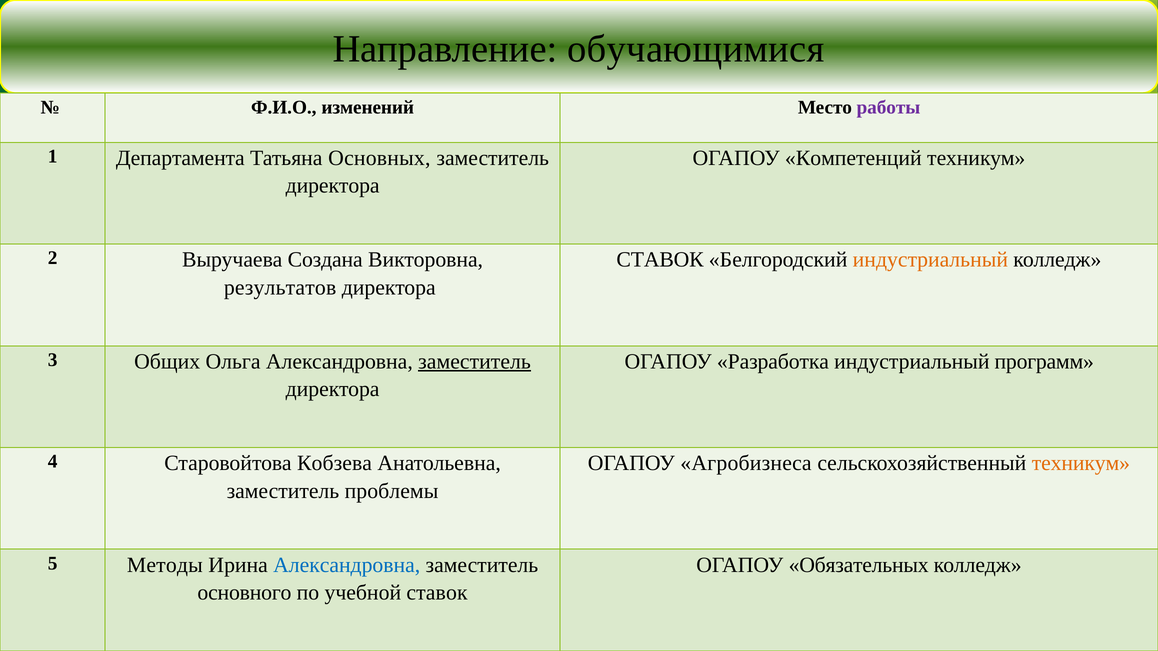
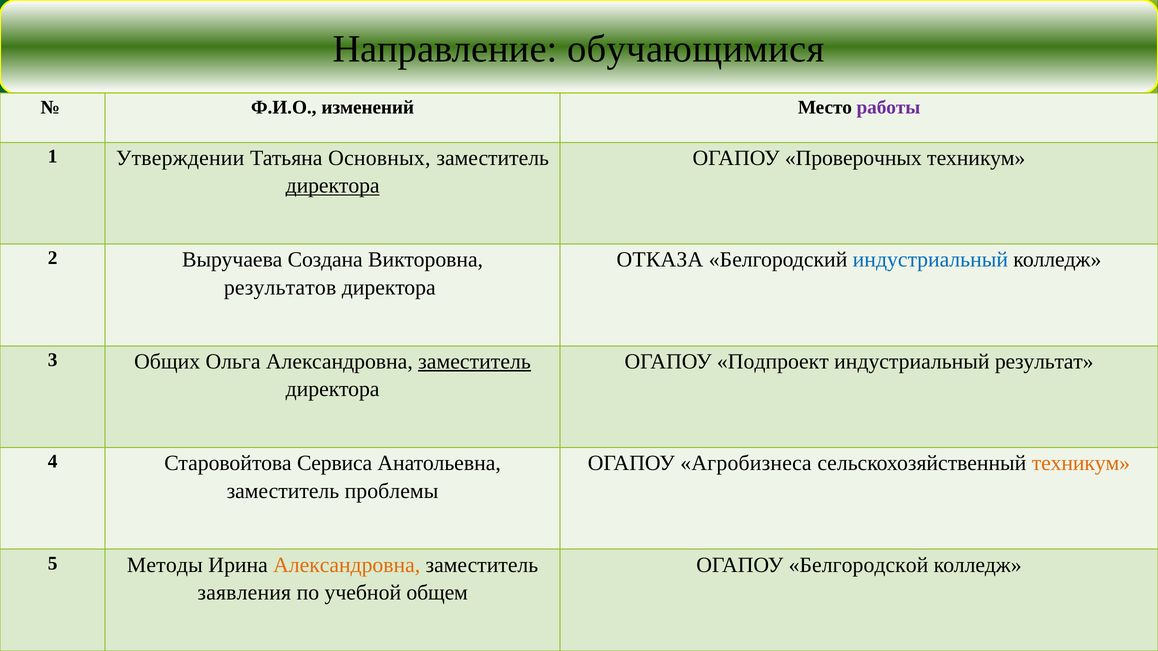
Департамента: Департамента -> Утверждении (180, 158)
Компетенций: Компетенций -> Проверочных (853, 158)
директора underline: none -> present (333, 186)
СТАВОК: СТАВОК -> ОТКАЗА (660, 260)
индустриальный colour: orange -> blue (930, 260)
Разработка: Разработка -> Подпроект (773, 362)
программ: программ -> результат (1044, 362)
Кобзева: Кобзева -> Сервиса (335, 464)
Александровна colour: blue -> orange (347, 565)
Обязательных: Обязательных -> Белгородской (859, 565)
основного: основного -> заявления (244, 593)
учебной ставок: ставок -> общем (437, 593)
